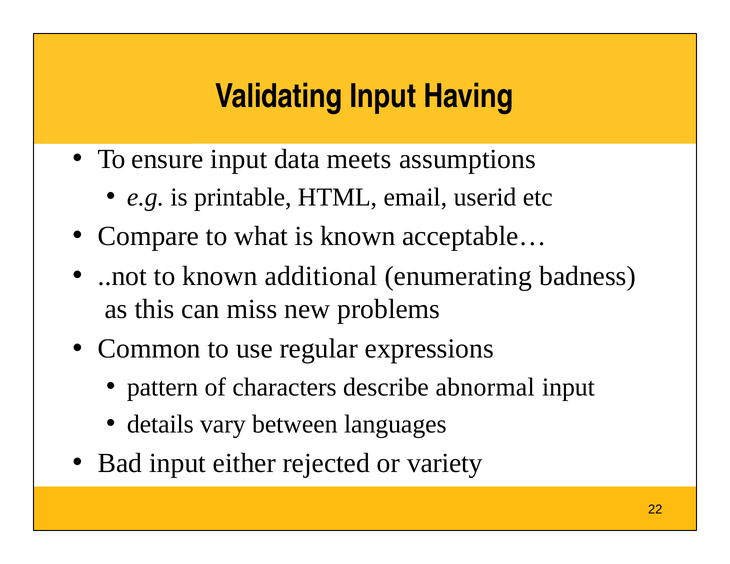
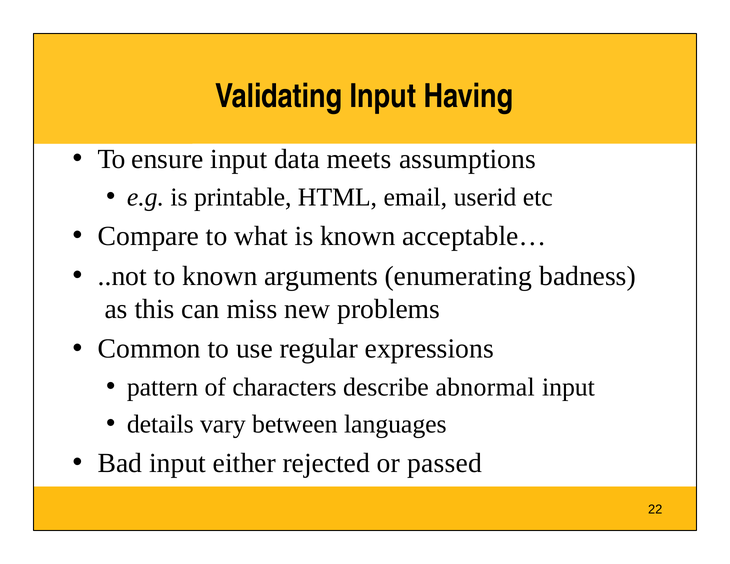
additional: additional -> arguments (321, 276)
variety: variety -> passed (445, 463)
